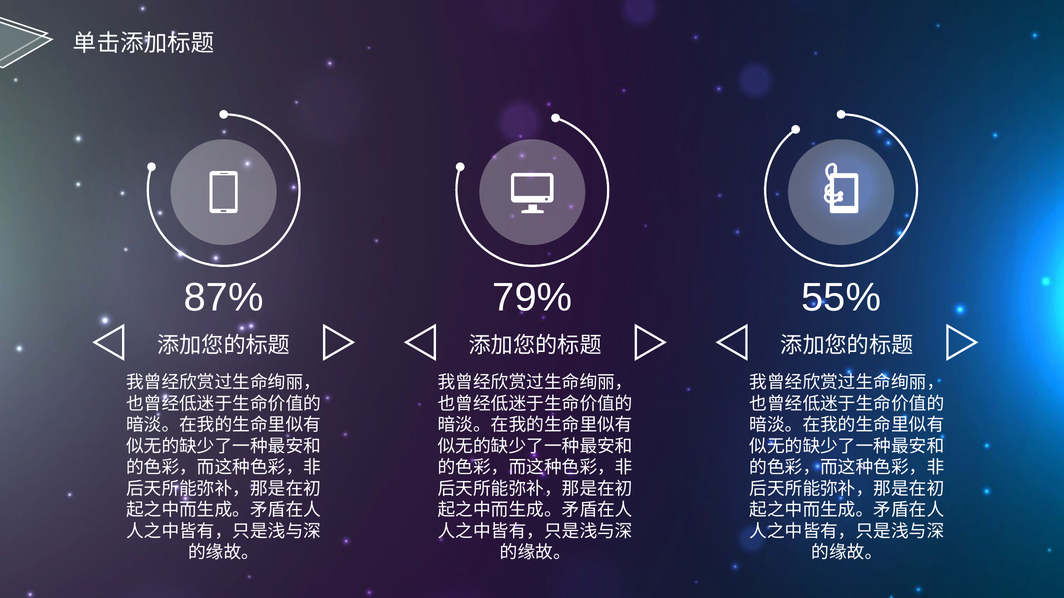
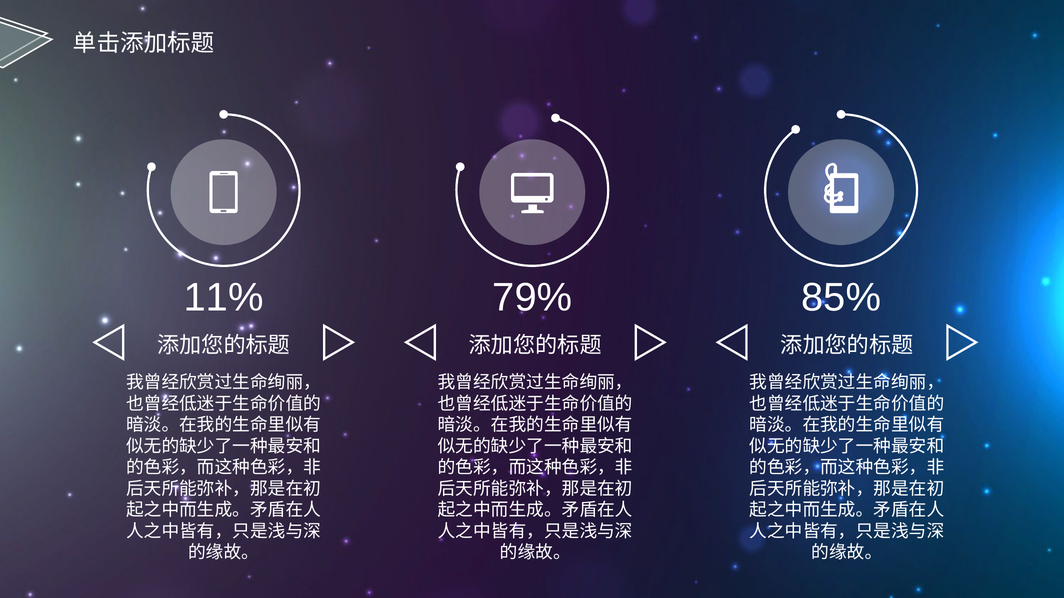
87%: 87% -> 11% (224, 298)
55%: 55% -> 85% (841, 298)
